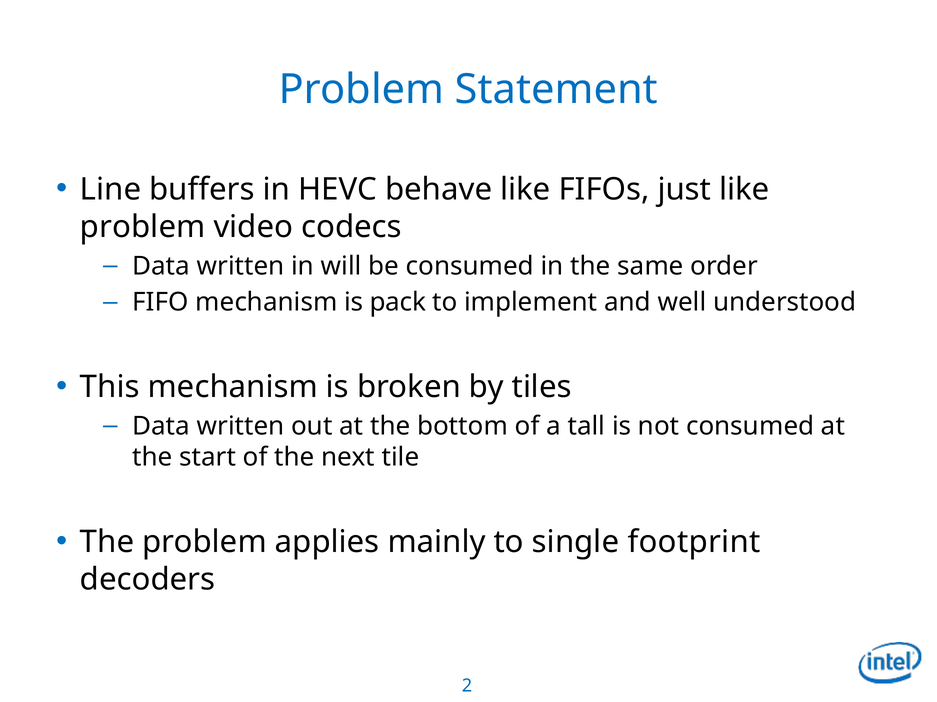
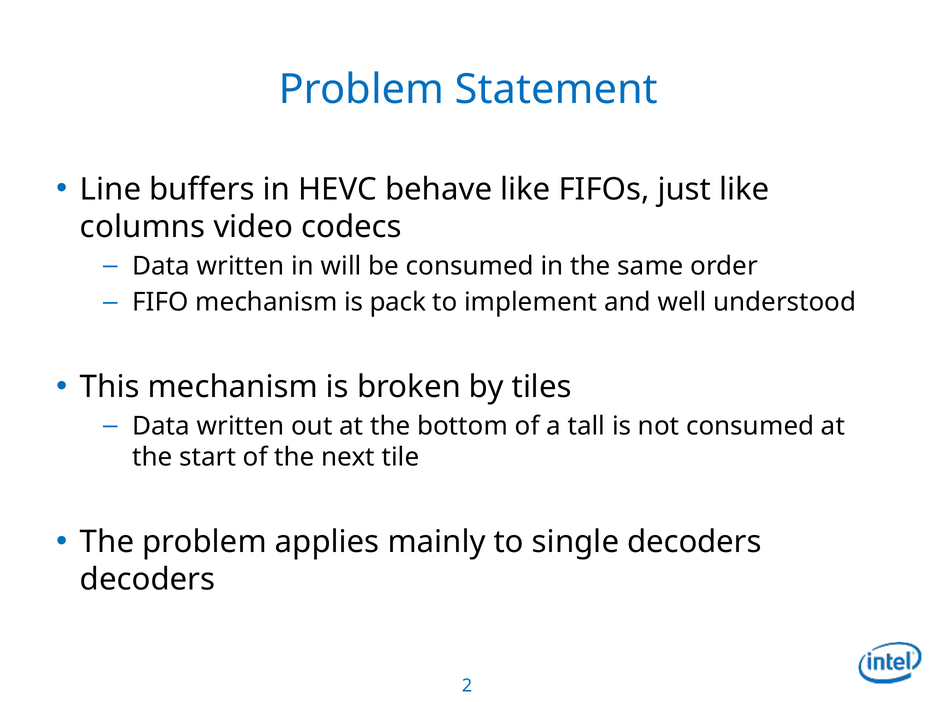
problem: problem -> columns (143, 227)
single footprint: footprint -> decoders (694, 543)
